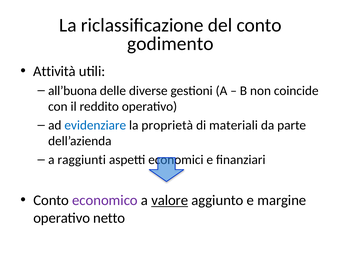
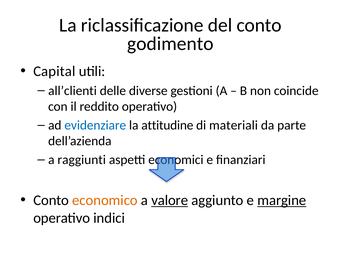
Attività: Attività -> Capital (54, 71)
all’buona: all’buona -> all’clienti (72, 91)
proprietà: proprietà -> attitudine (167, 125)
economico colour: purple -> orange (105, 200)
margine underline: none -> present (282, 200)
netto: netto -> indici (109, 218)
